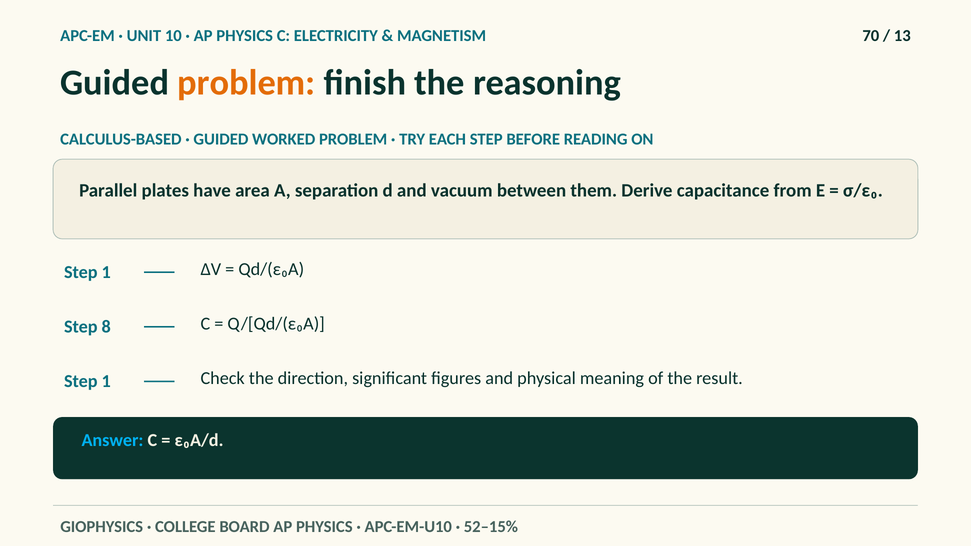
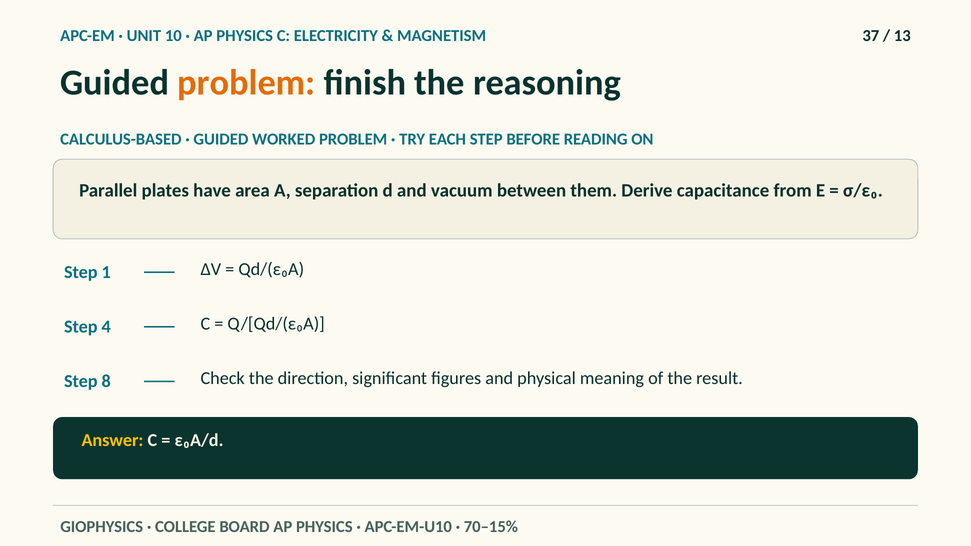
70: 70 -> 37 (871, 36)
8: 8 -> 4 (106, 327)
1: 1 -> 8 (106, 381)
Answer colour: light blue -> yellow (112, 441)
52–15%: 52–15% -> 70–15% (491, 527)
